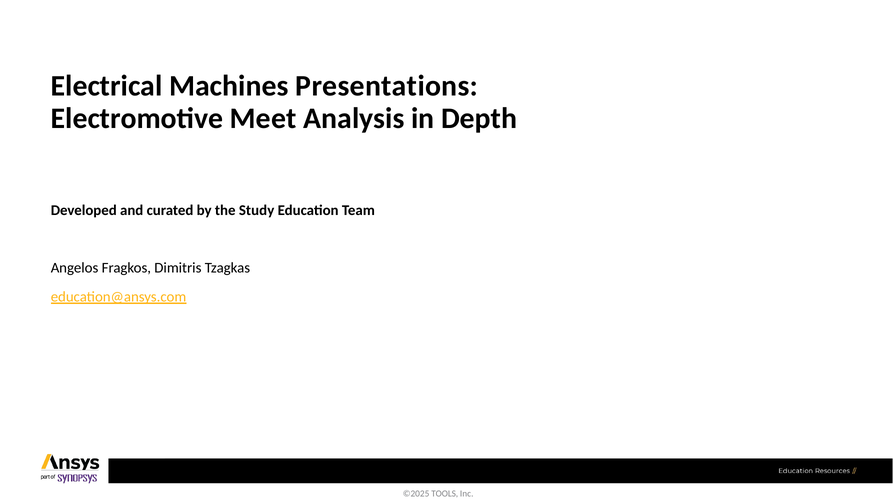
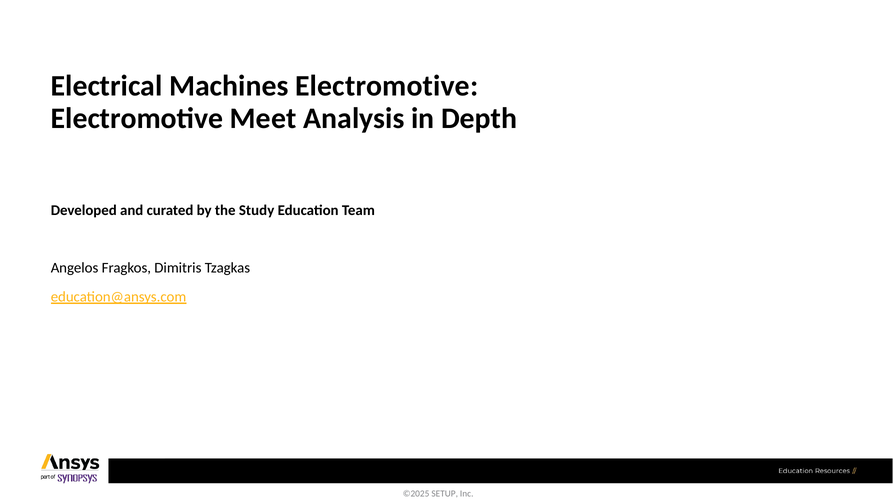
Machines Presentations: Presentations -> Electromotive (387, 86)
TOOLS: TOOLS -> SETUP (445, 494)
